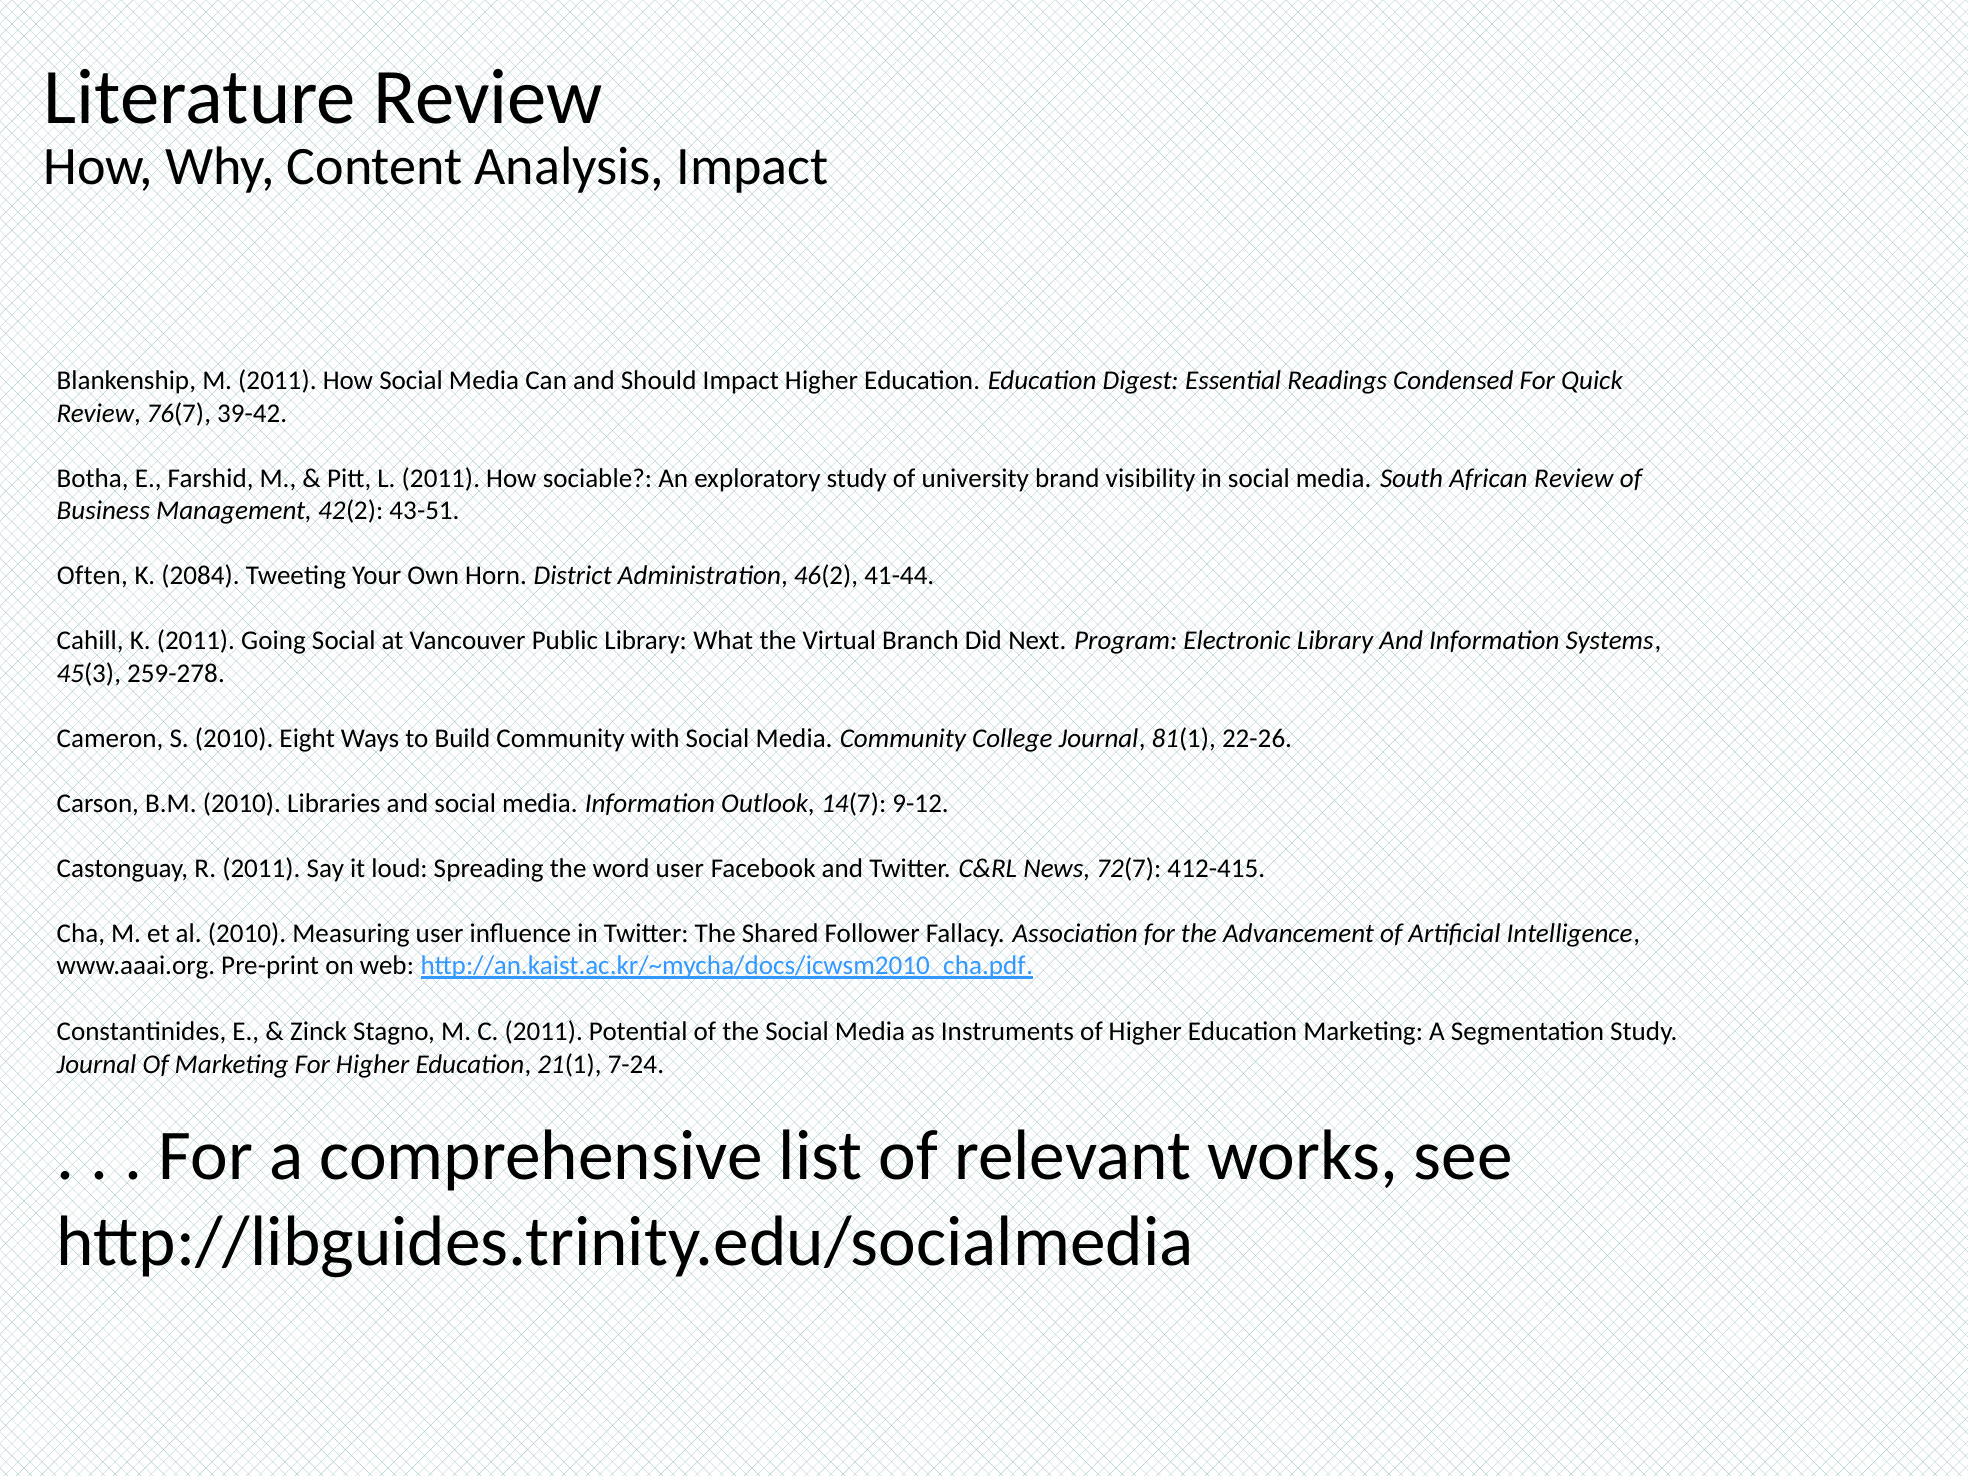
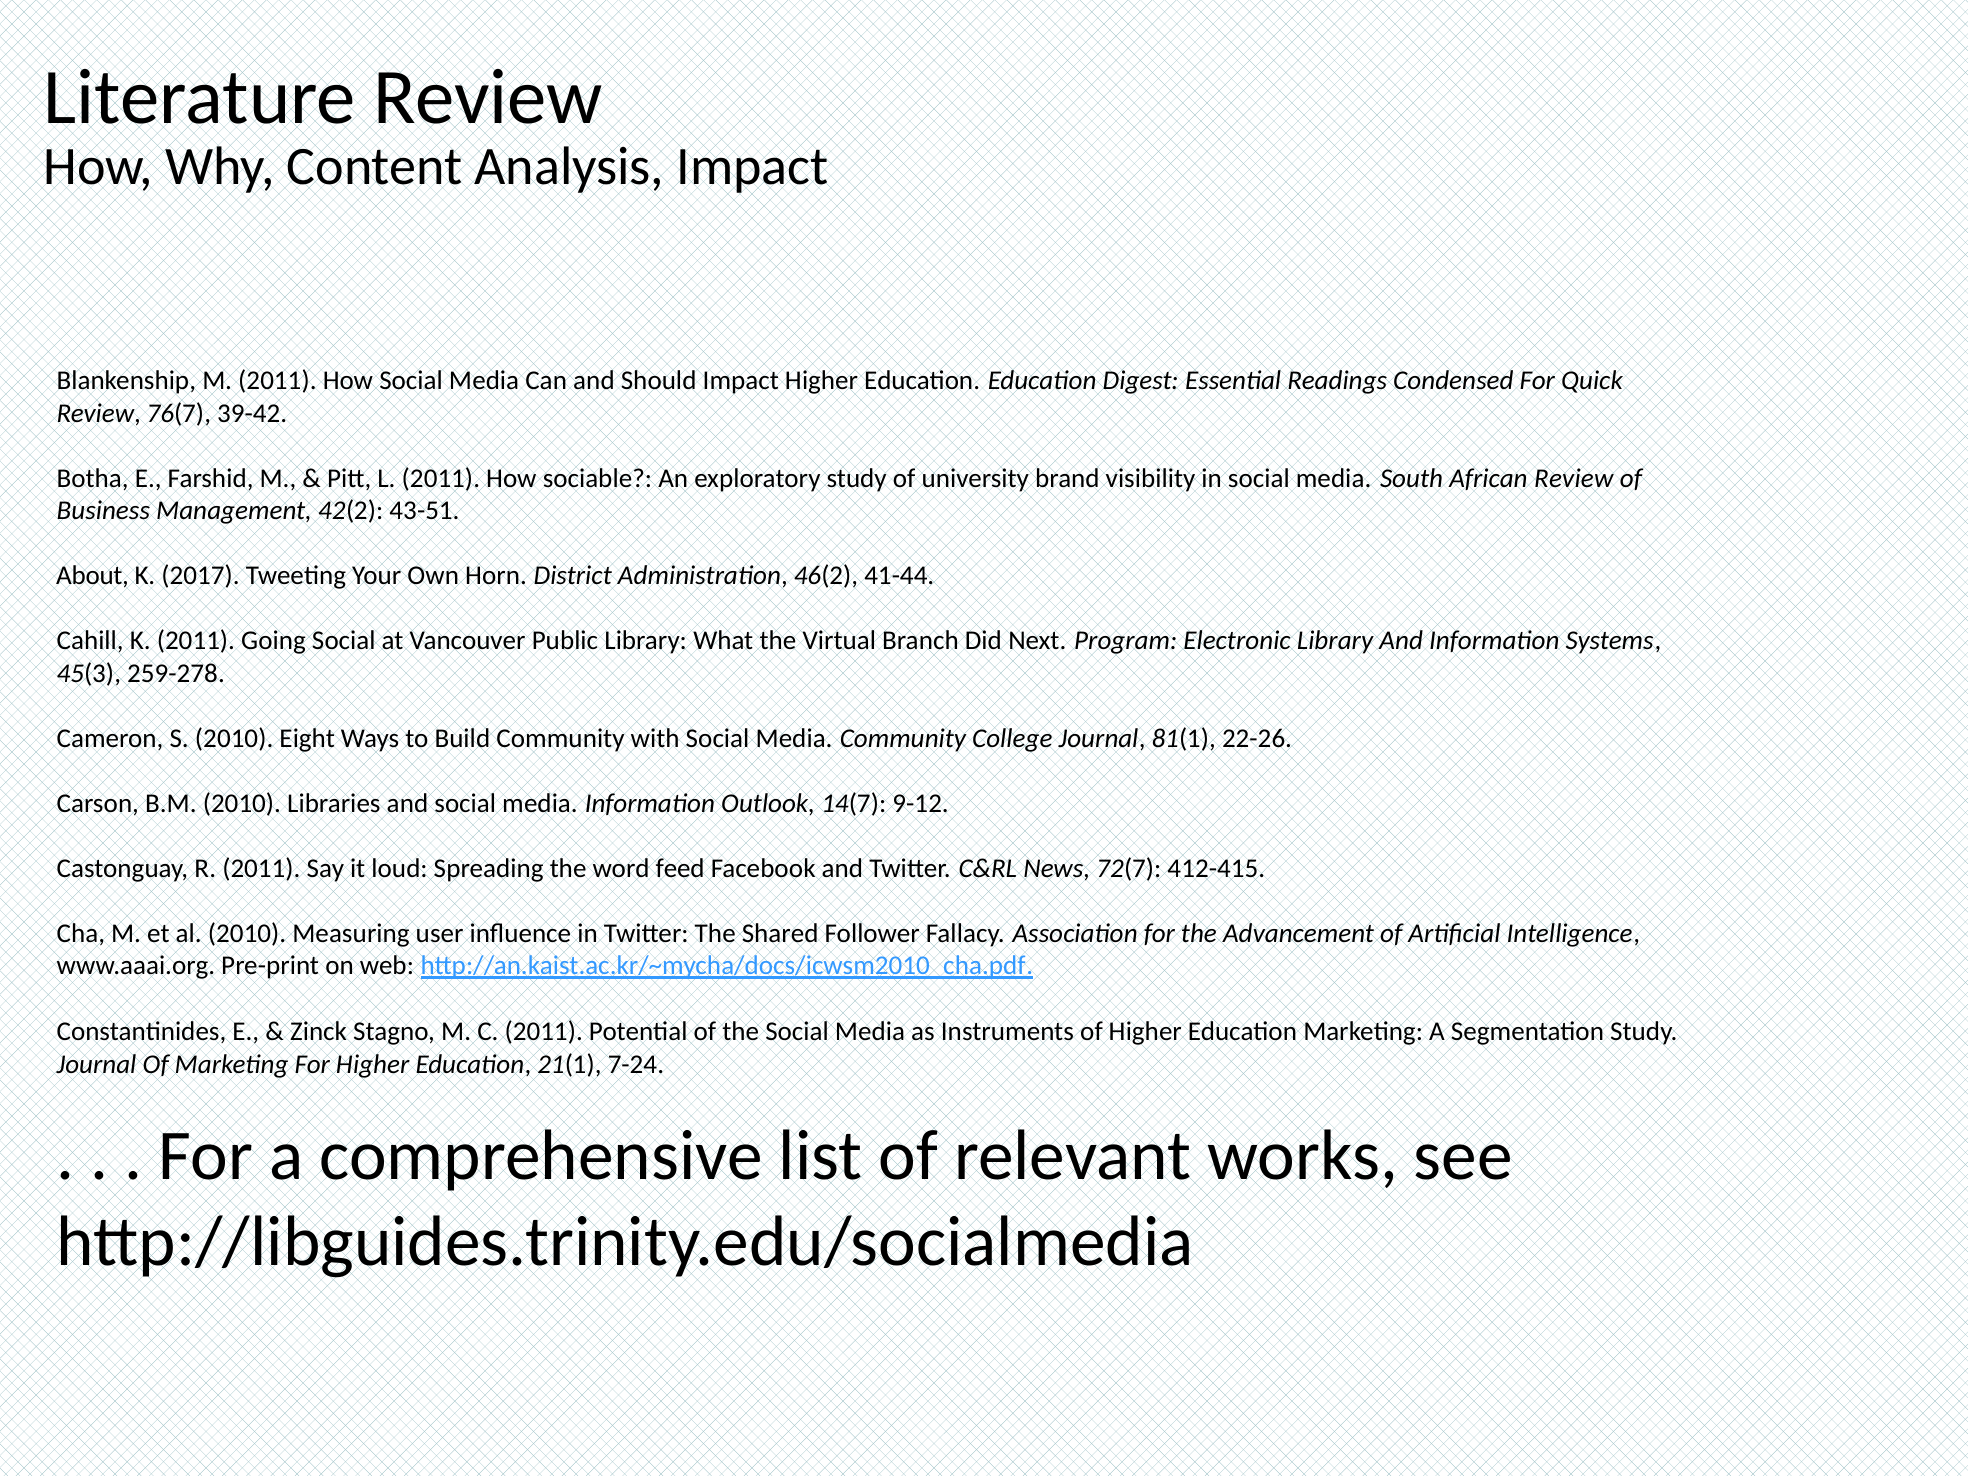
Often: Often -> About (93, 576)
2084: 2084 -> 2017 (201, 576)
word user: user -> feed (680, 868)
